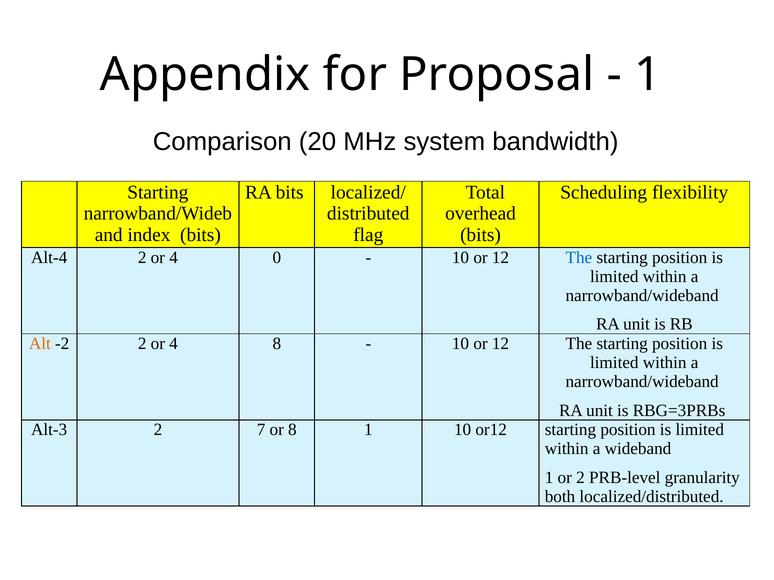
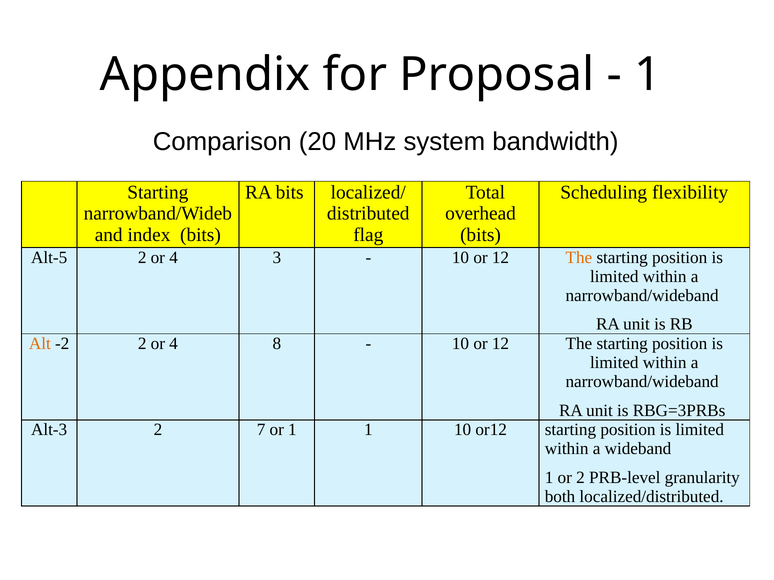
Alt-4: Alt-4 -> Alt-5 (49, 258)
0: 0 -> 3 (277, 258)
The colour: blue -> orange (579, 258)
or 8: 8 -> 1 (292, 430)
